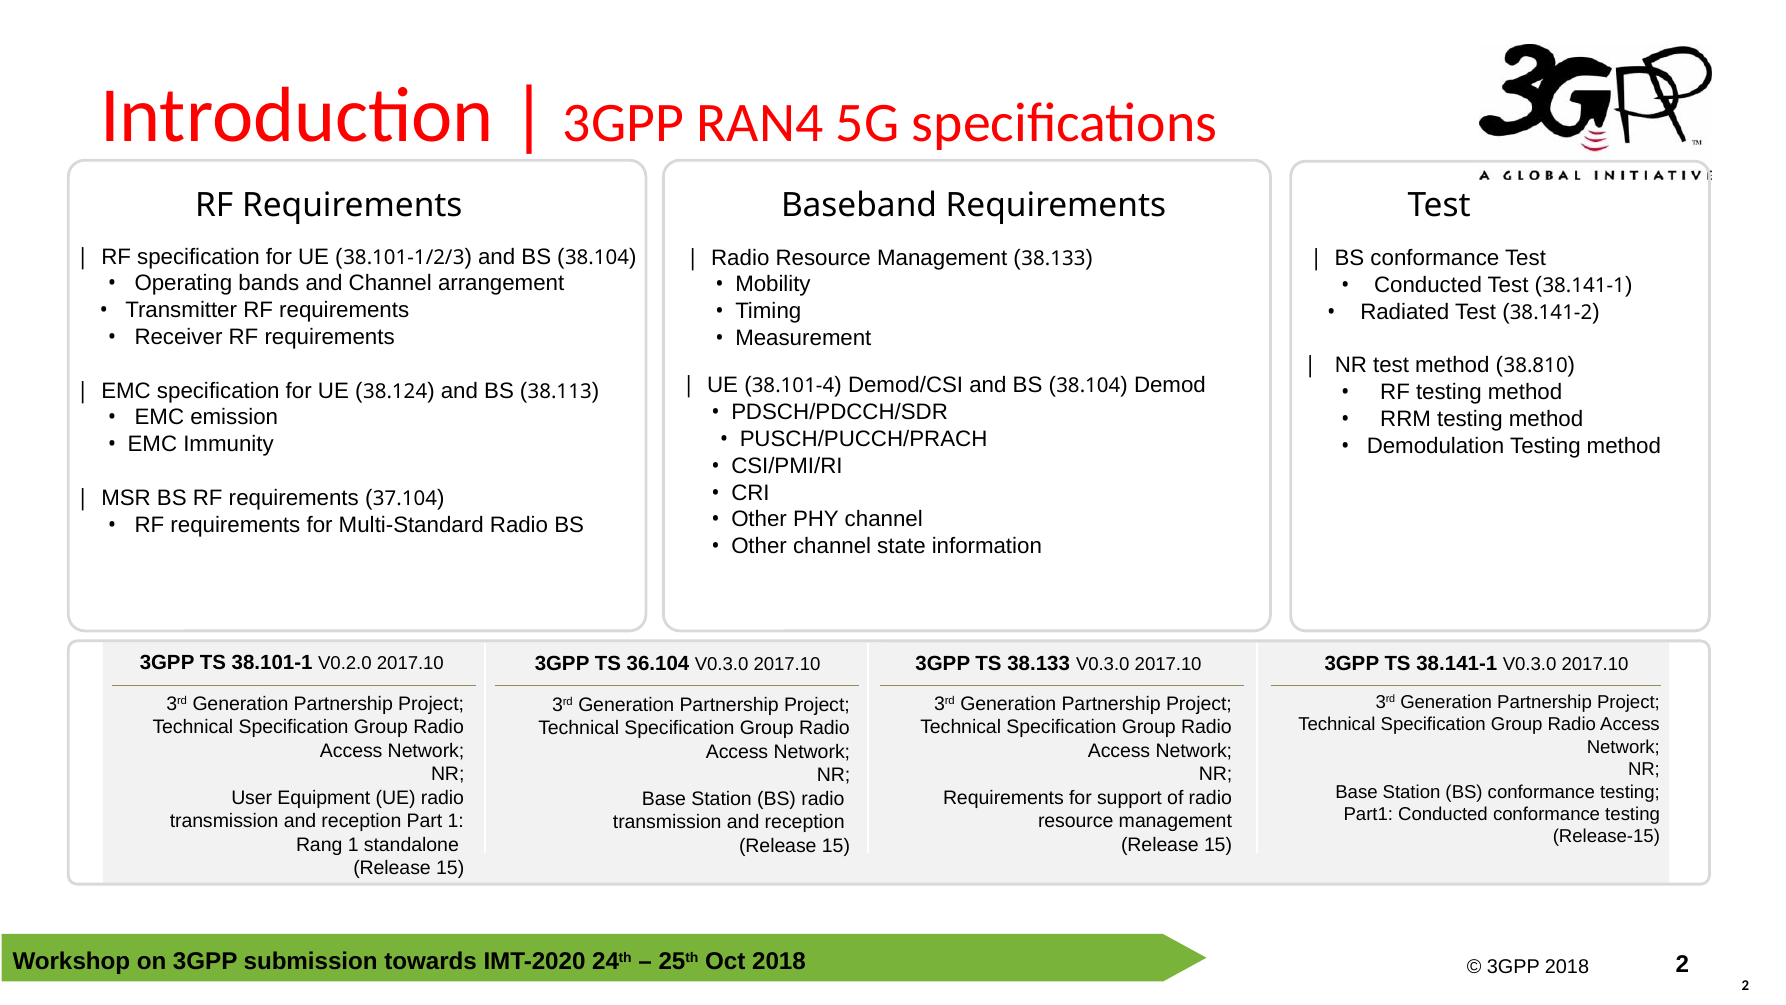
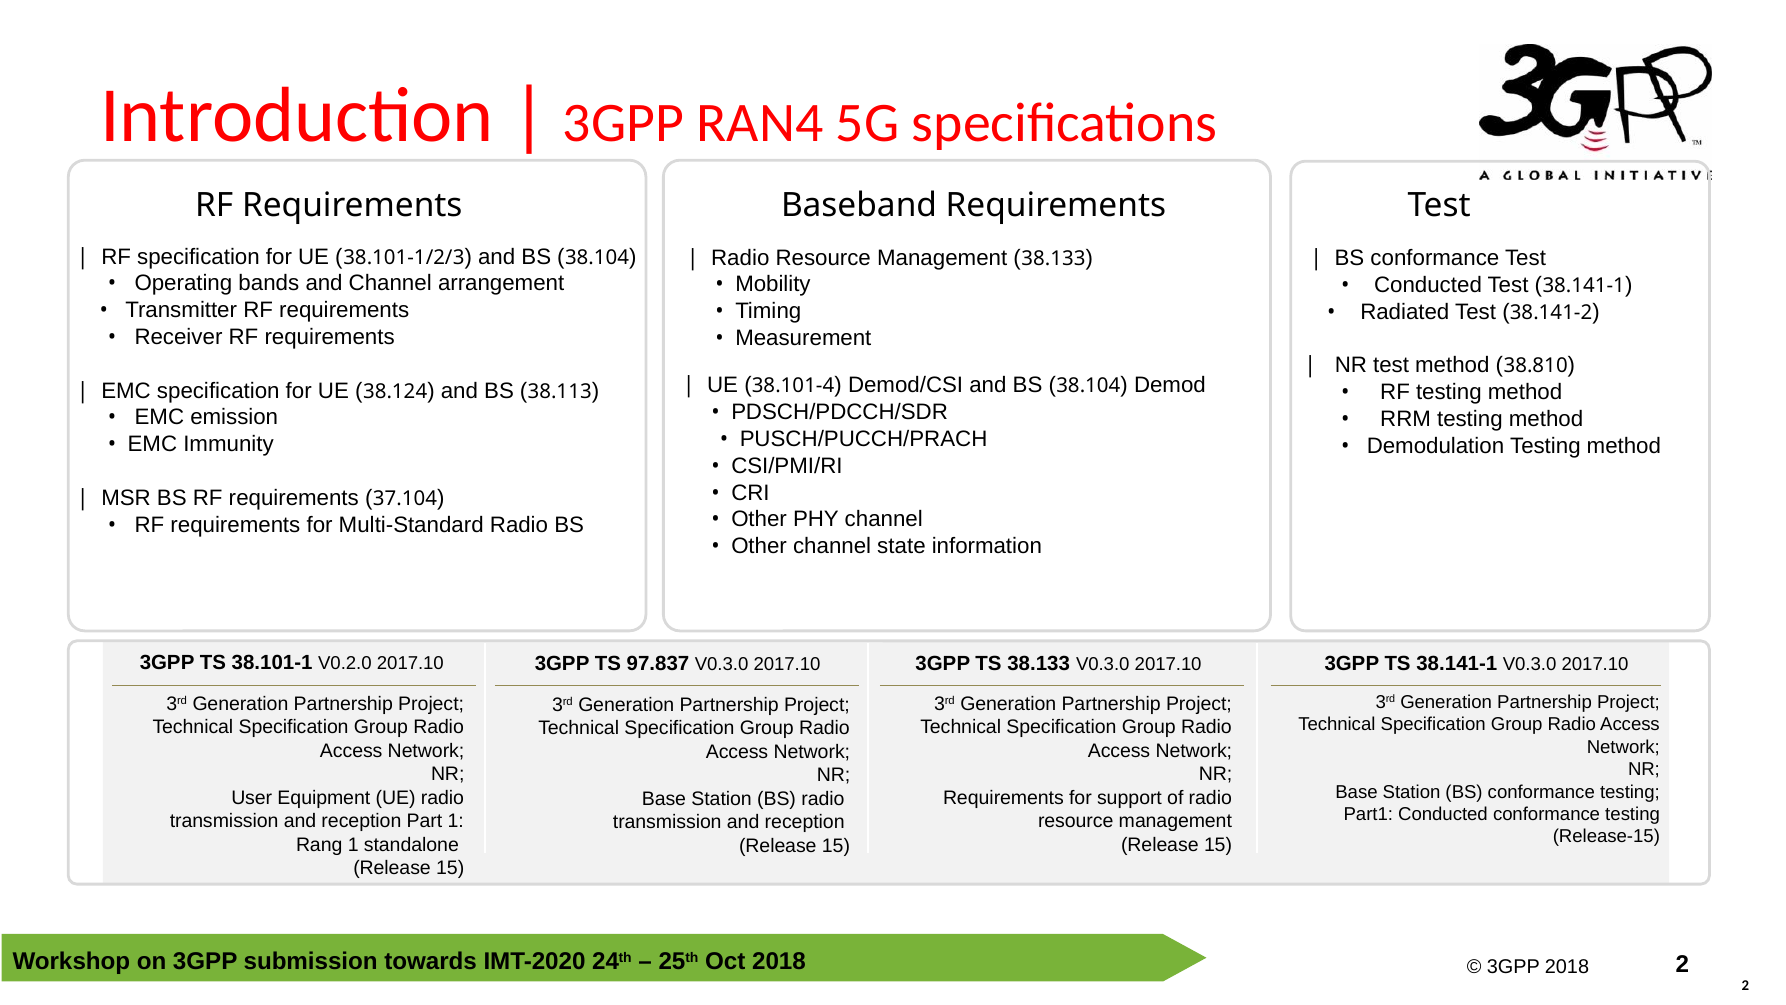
36.104: 36.104 -> 97.837 (658, 664)
